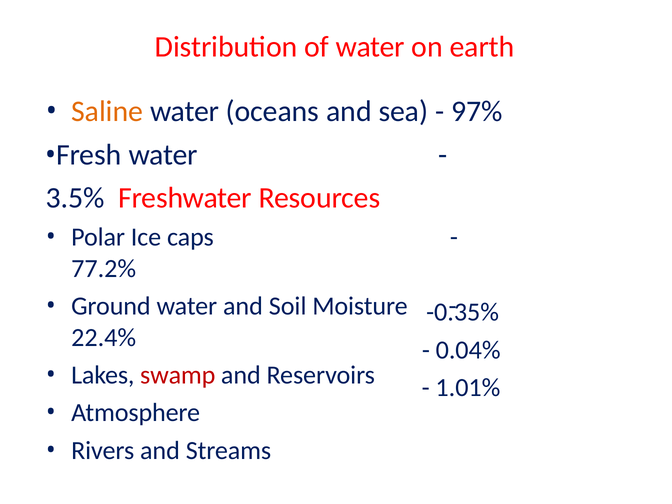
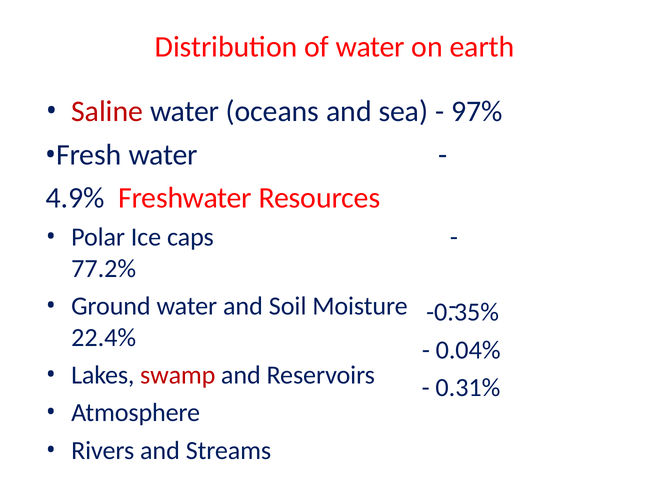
Saline colour: orange -> red (107, 111)
3.5%: 3.5% -> 4.9% (75, 198)
1.01%: 1.01% -> 0.31% (468, 388)
